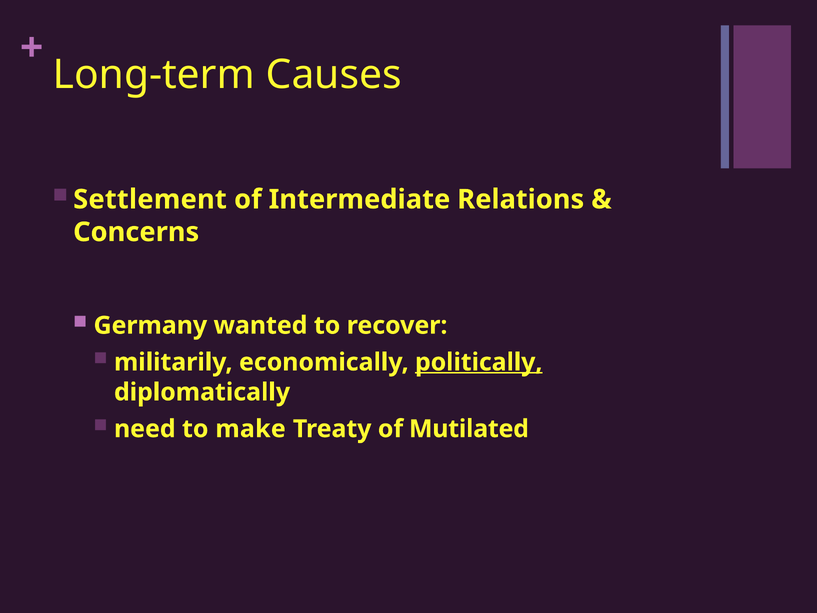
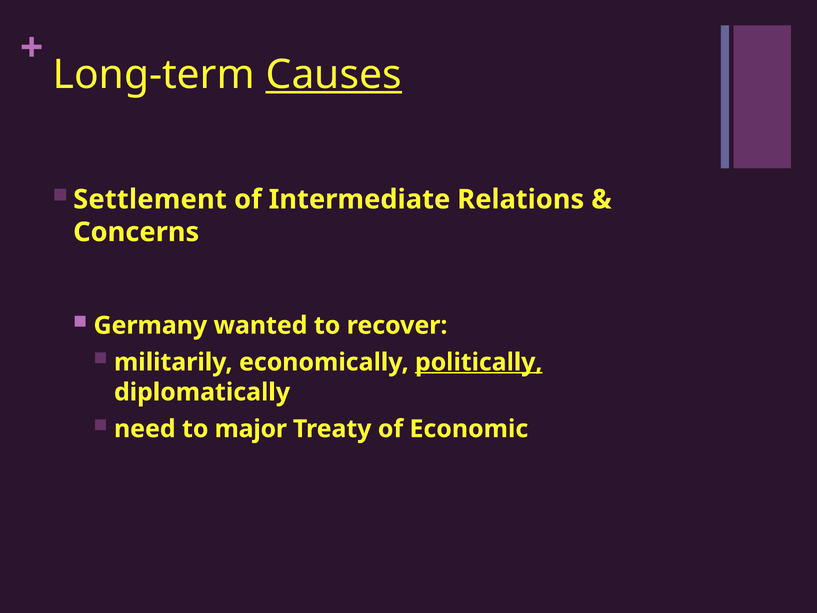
Causes underline: none -> present (334, 75)
make: make -> major (251, 429)
Mutilated: Mutilated -> Economic (469, 429)
